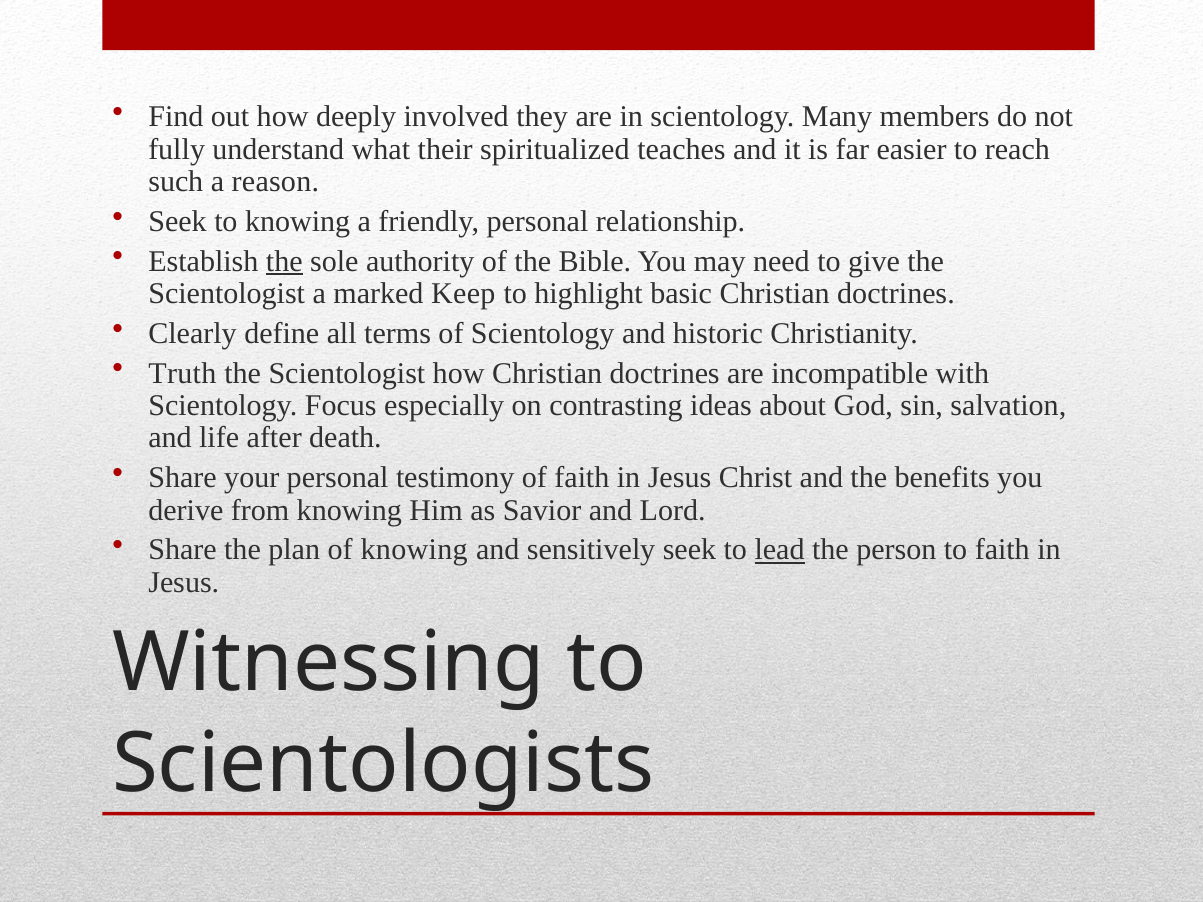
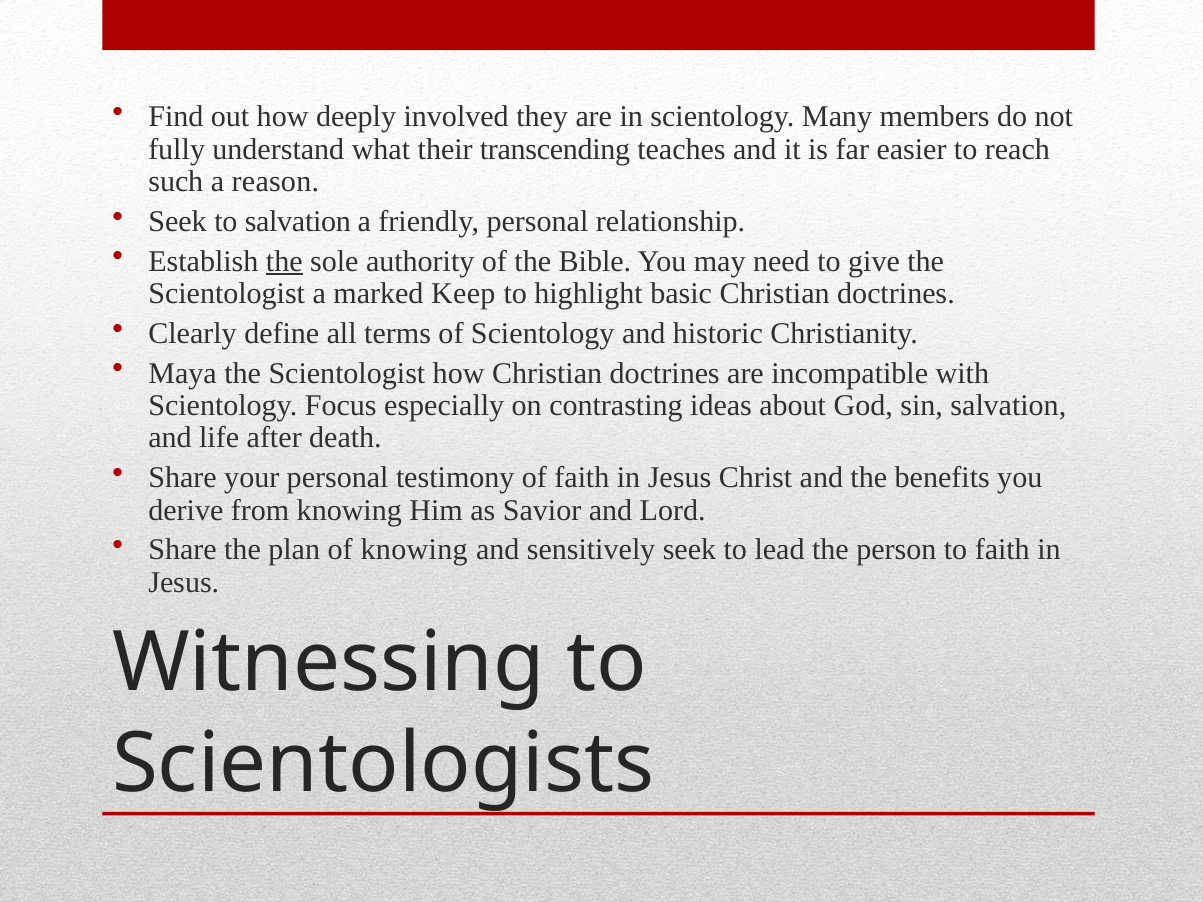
spiritualized: spiritualized -> transcending (555, 149)
to knowing: knowing -> salvation (298, 222)
Truth: Truth -> Maya (183, 373)
lead underline: present -> none (780, 550)
